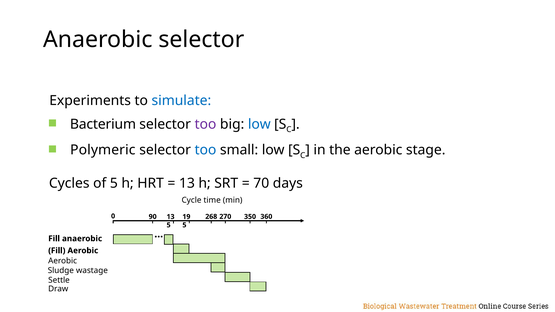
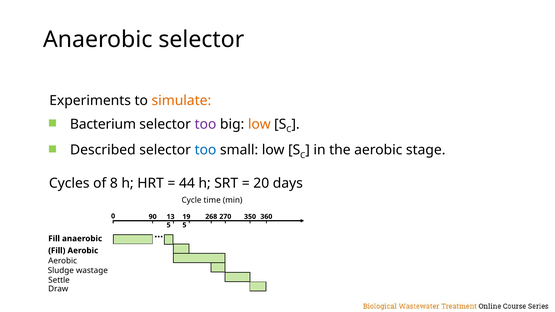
simulate colour: blue -> orange (181, 101)
low colour: blue -> orange (259, 124)
Polymeric: Polymeric -> Described (103, 150)
of 5: 5 -> 8 (114, 183)
13: 13 -> 44 (187, 183)
70: 70 -> 20 (261, 183)
